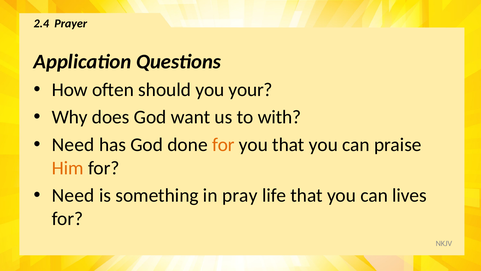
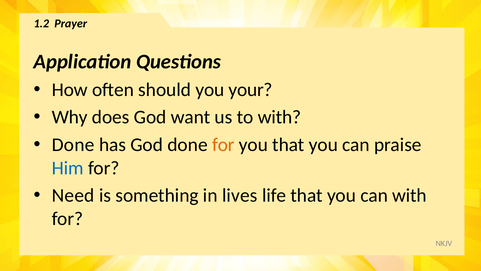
2.4: 2.4 -> 1.2 (41, 23)
Need: Need -> Done (73, 145)
Him colour: orange -> blue (68, 168)
pray: pray -> lives (240, 196)
can lives: lives -> with (410, 196)
